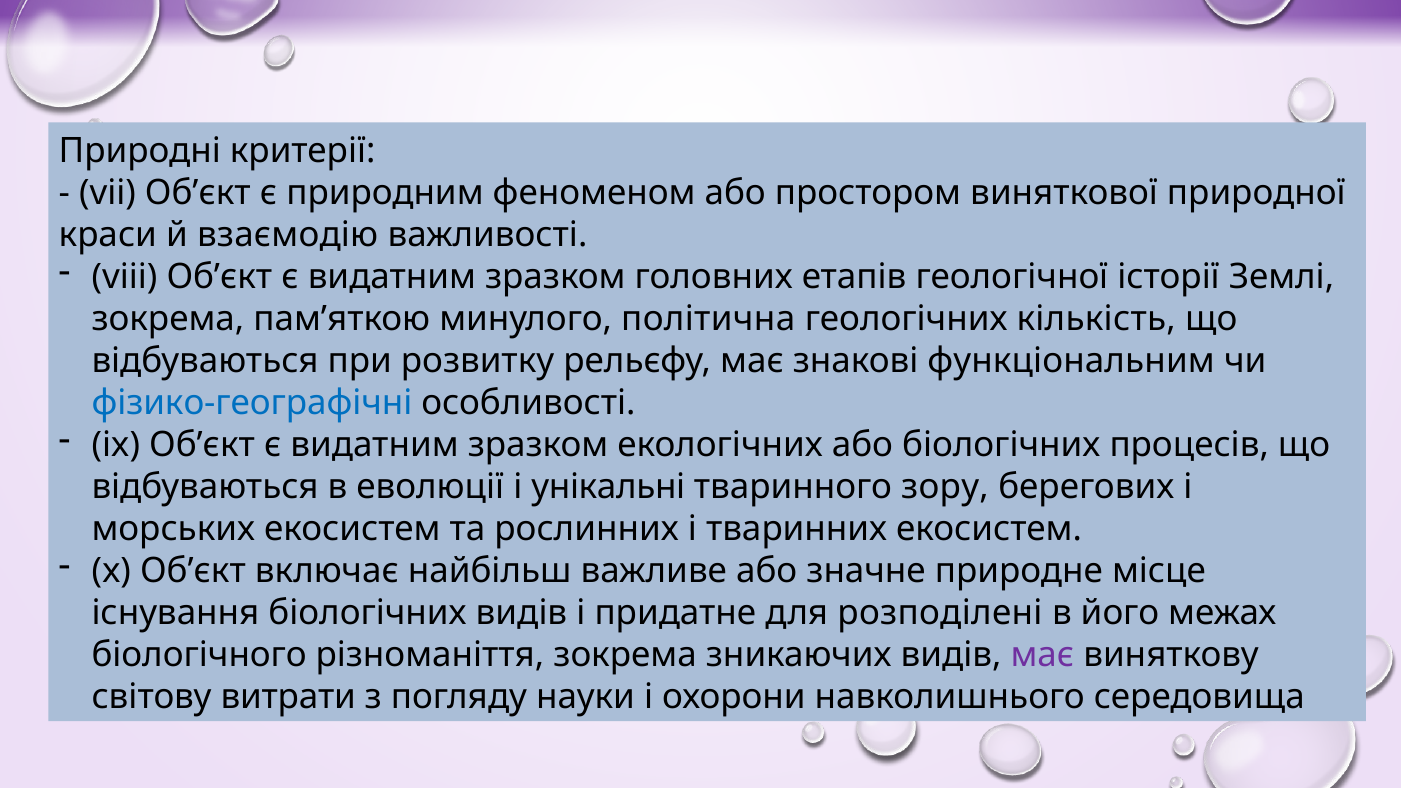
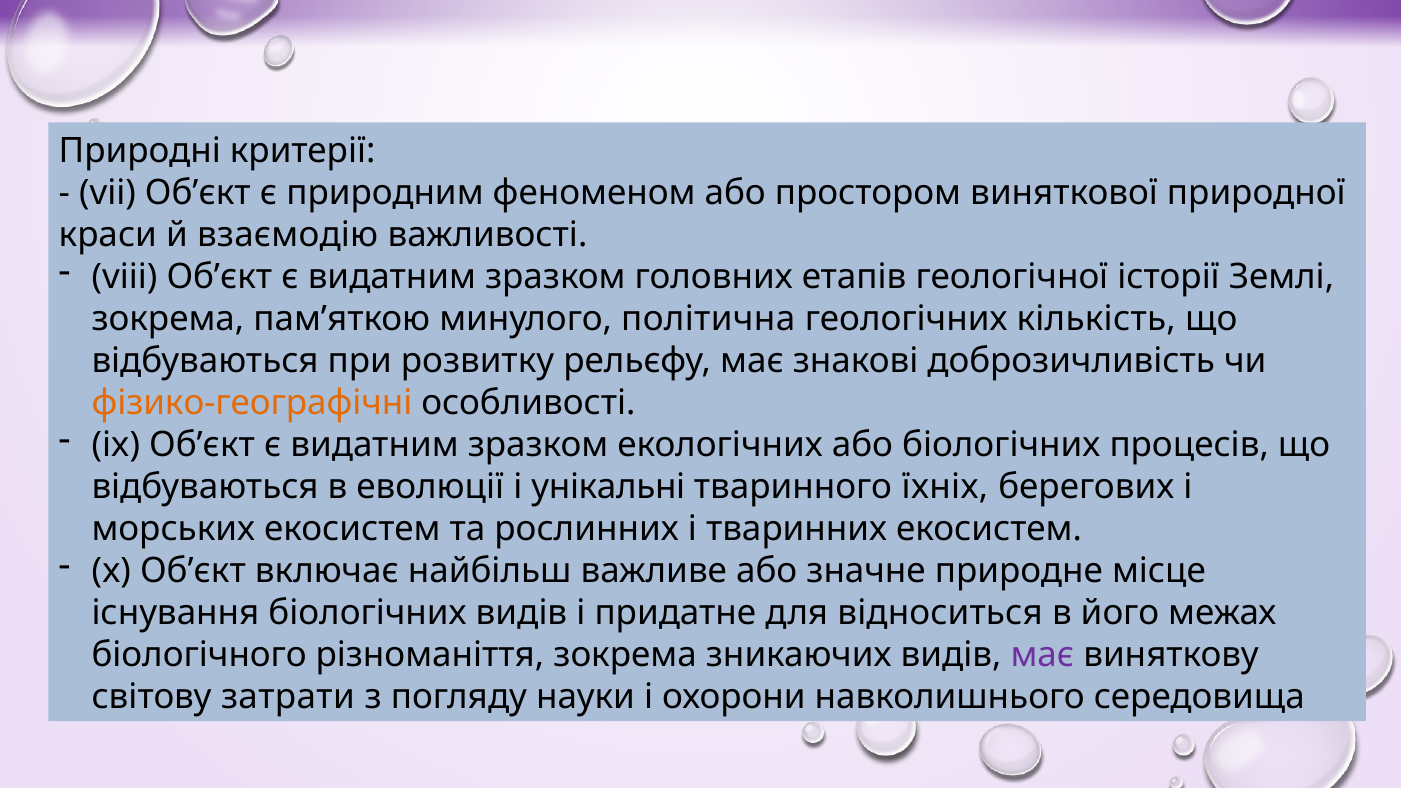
функціональним: функціональним -> доброзичливість (1071, 361)
фізико-географічні colour: blue -> orange (252, 403)
зору: зору -> їхніх (945, 487)
розподілені: розподілені -> відноситься (940, 613)
витрати: витрати -> затрати (288, 697)
